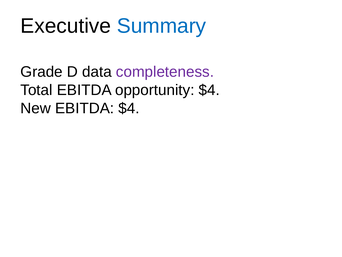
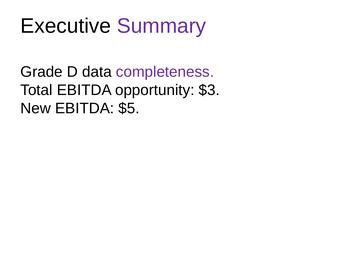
Summary colour: blue -> purple (162, 26)
opportunity $4: $4 -> $3 (209, 90)
EBITDA $4: $4 -> $5 (129, 108)
